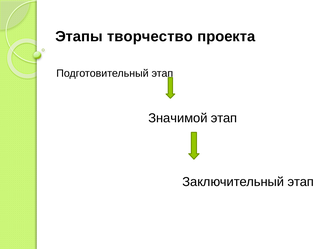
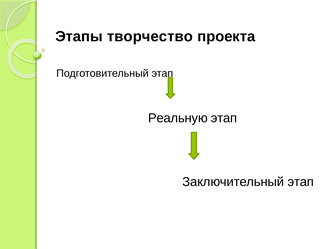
Значимой: Значимой -> Реальную (178, 118)
